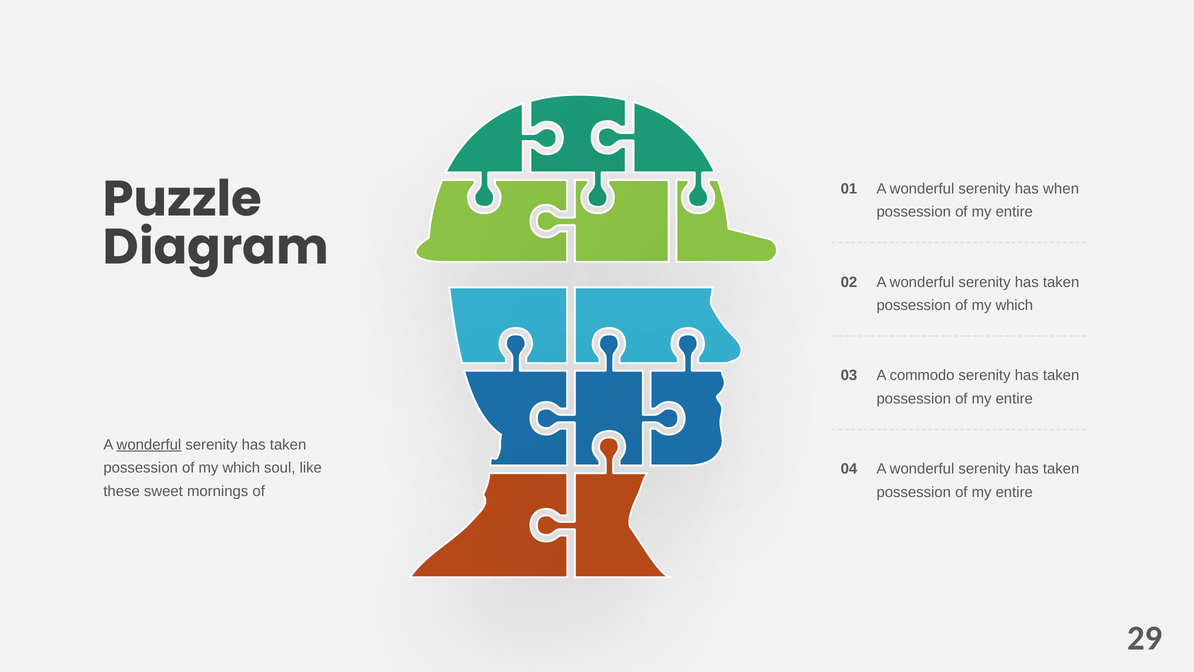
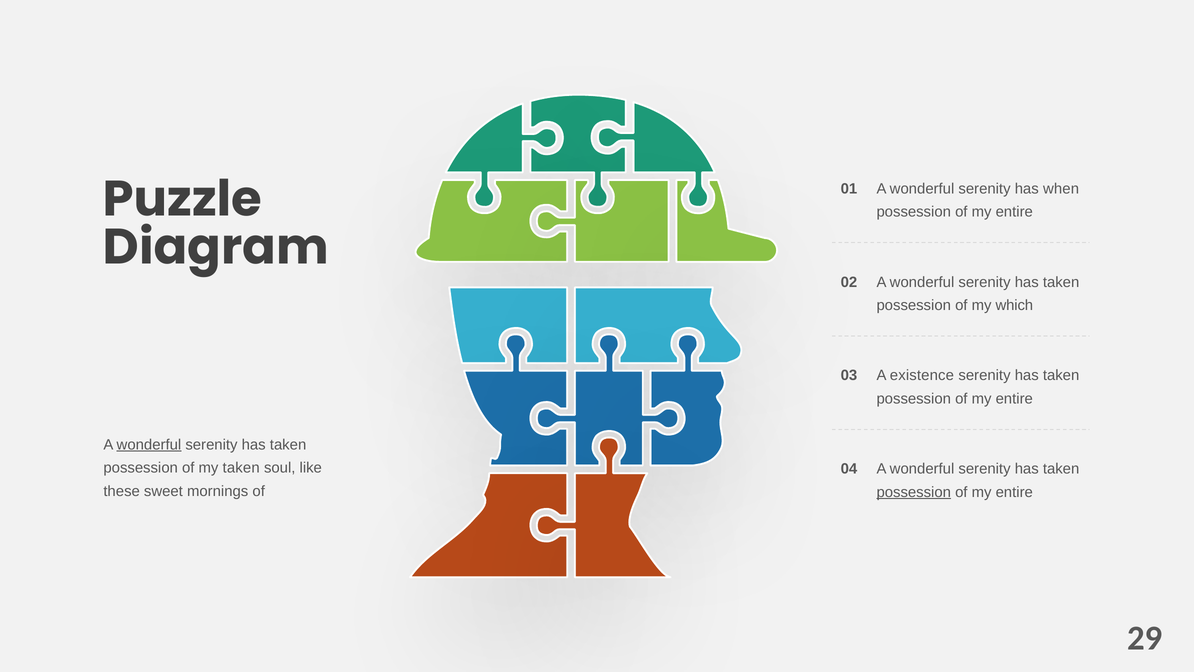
commodo: commodo -> existence (922, 375)
which: which -> taken (241, 468)
possession underline: none -> present (914, 492)
